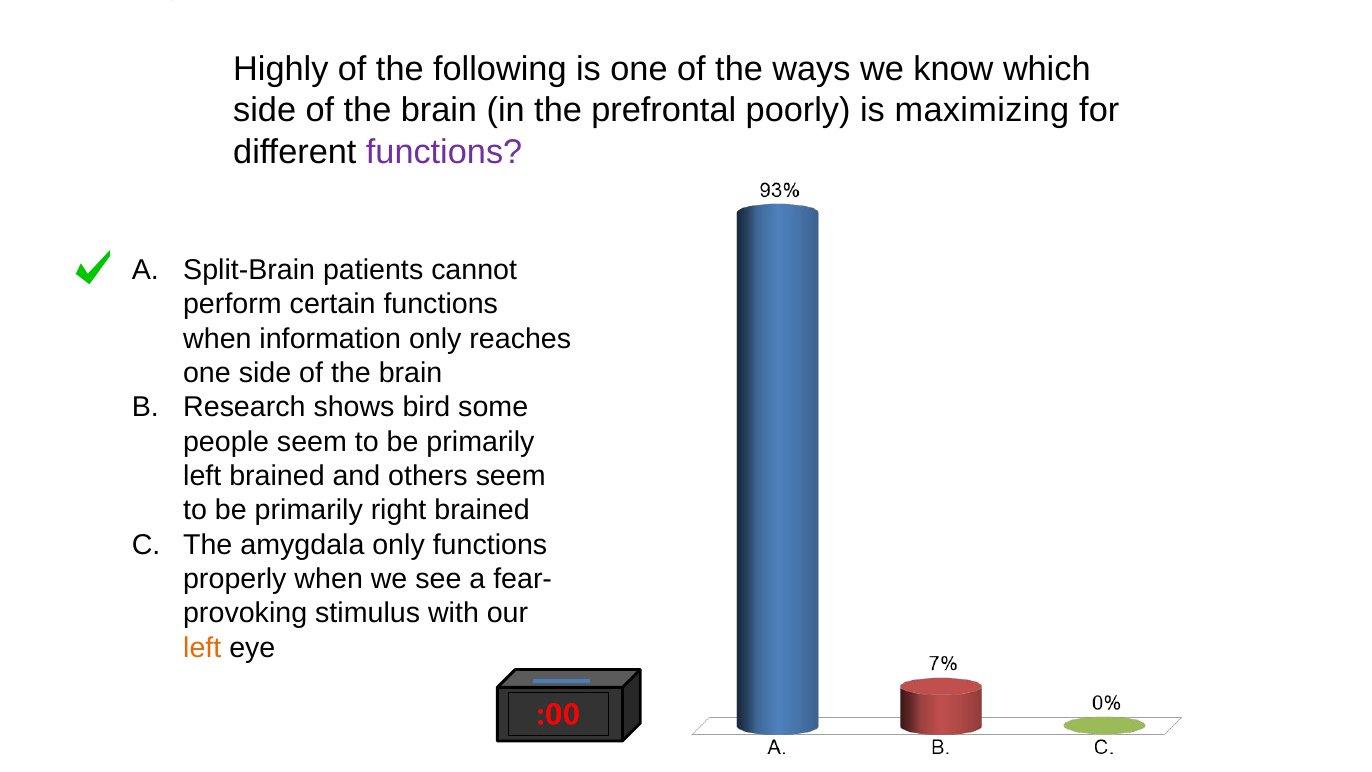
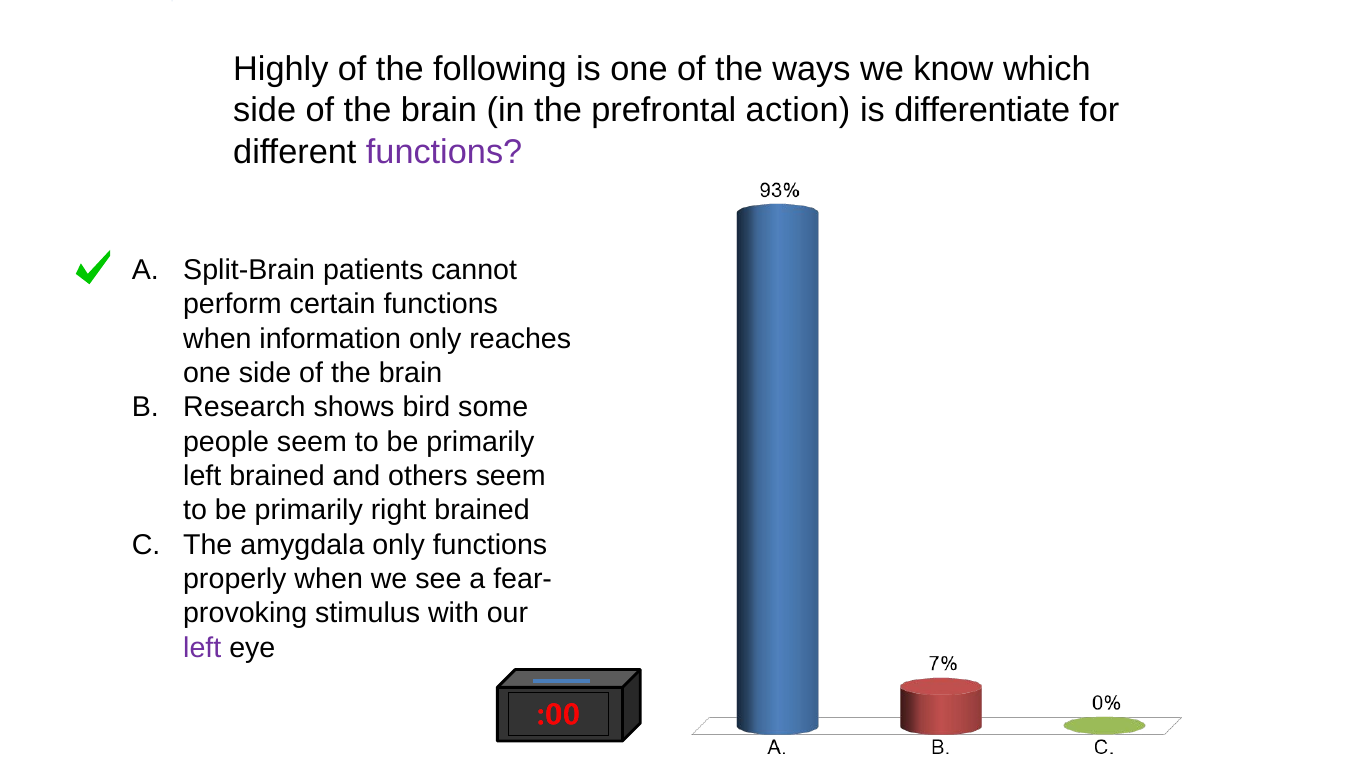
poorly: poorly -> action (798, 111)
maximizing: maximizing -> differentiate (982, 111)
left colour: orange -> purple (202, 647)
